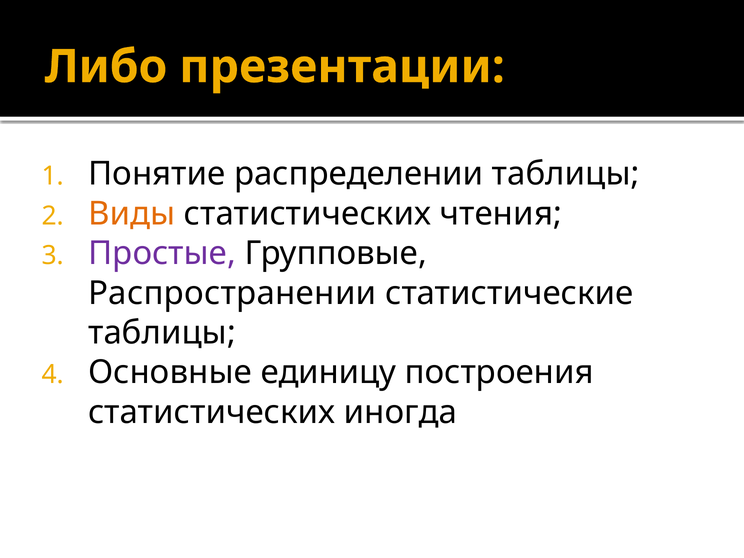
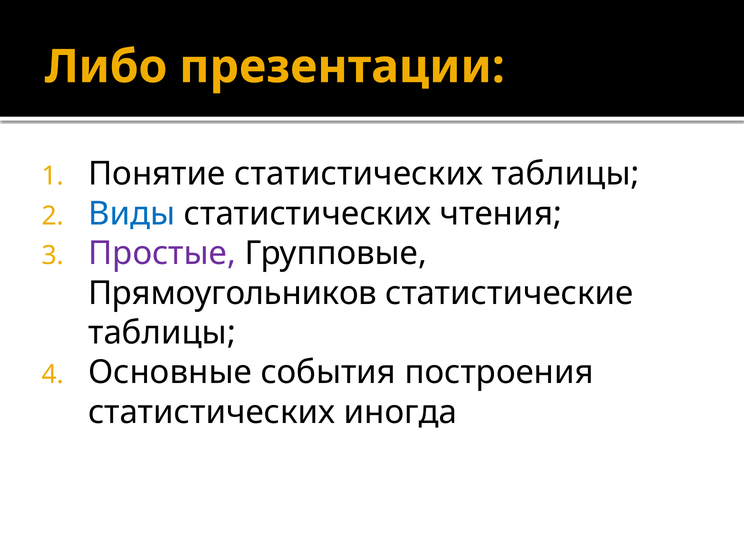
Понятие распределении: распределении -> статистических (359, 174)
Виды colour: orange -> blue (132, 214)
Распространении: Распространении -> Прямоугольников (233, 293)
единицу: единицу -> события (328, 372)
